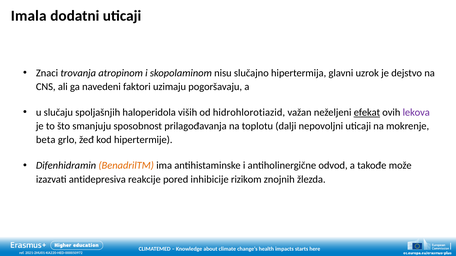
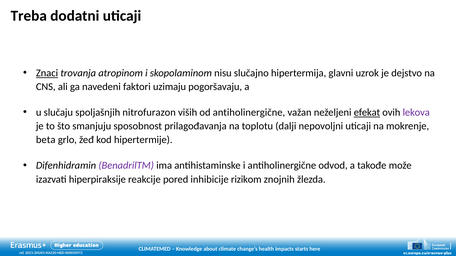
Imala: Imala -> Treba (29, 16)
Znaci underline: none -> present (47, 73)
haloperidola: haloperidola -> nitrofurazon (149, 113)
od hidrohlorotiazid: hidrohlorotiazid -> antiholinergične (249, 113)
BenadrilTM colour: orange -> purple (126, 166)
antidepresiva: antidepresiva -> hiperpiraksije (97, 180)
